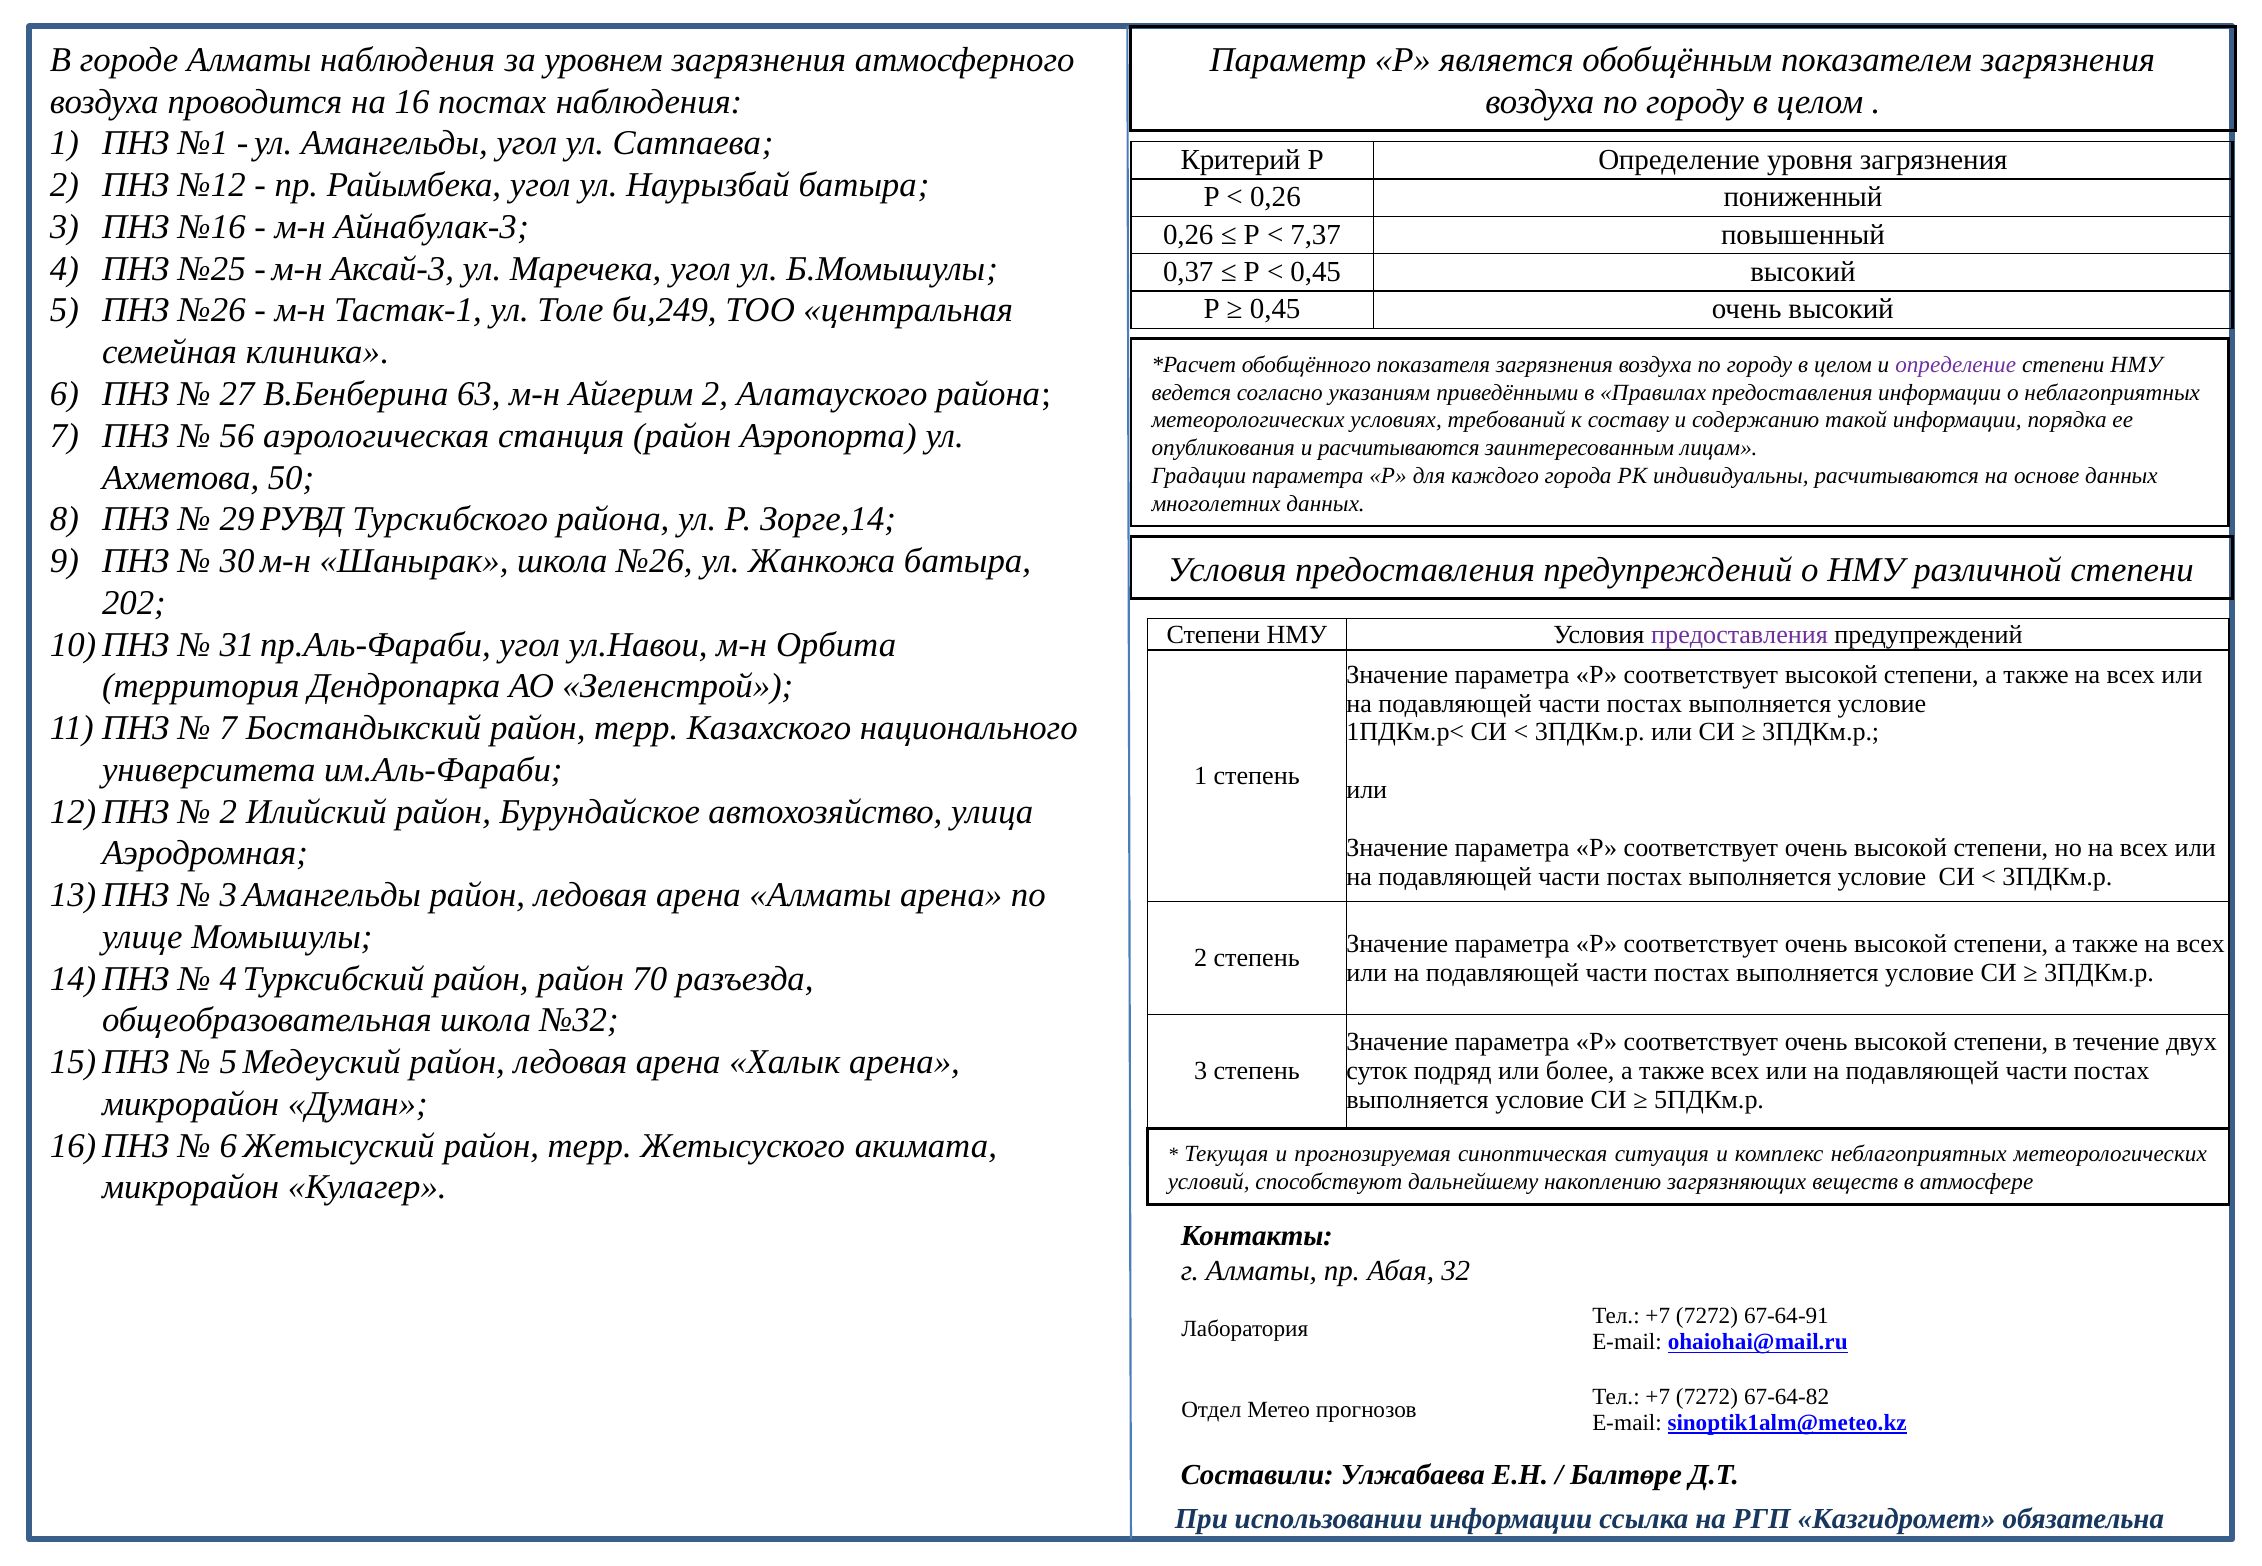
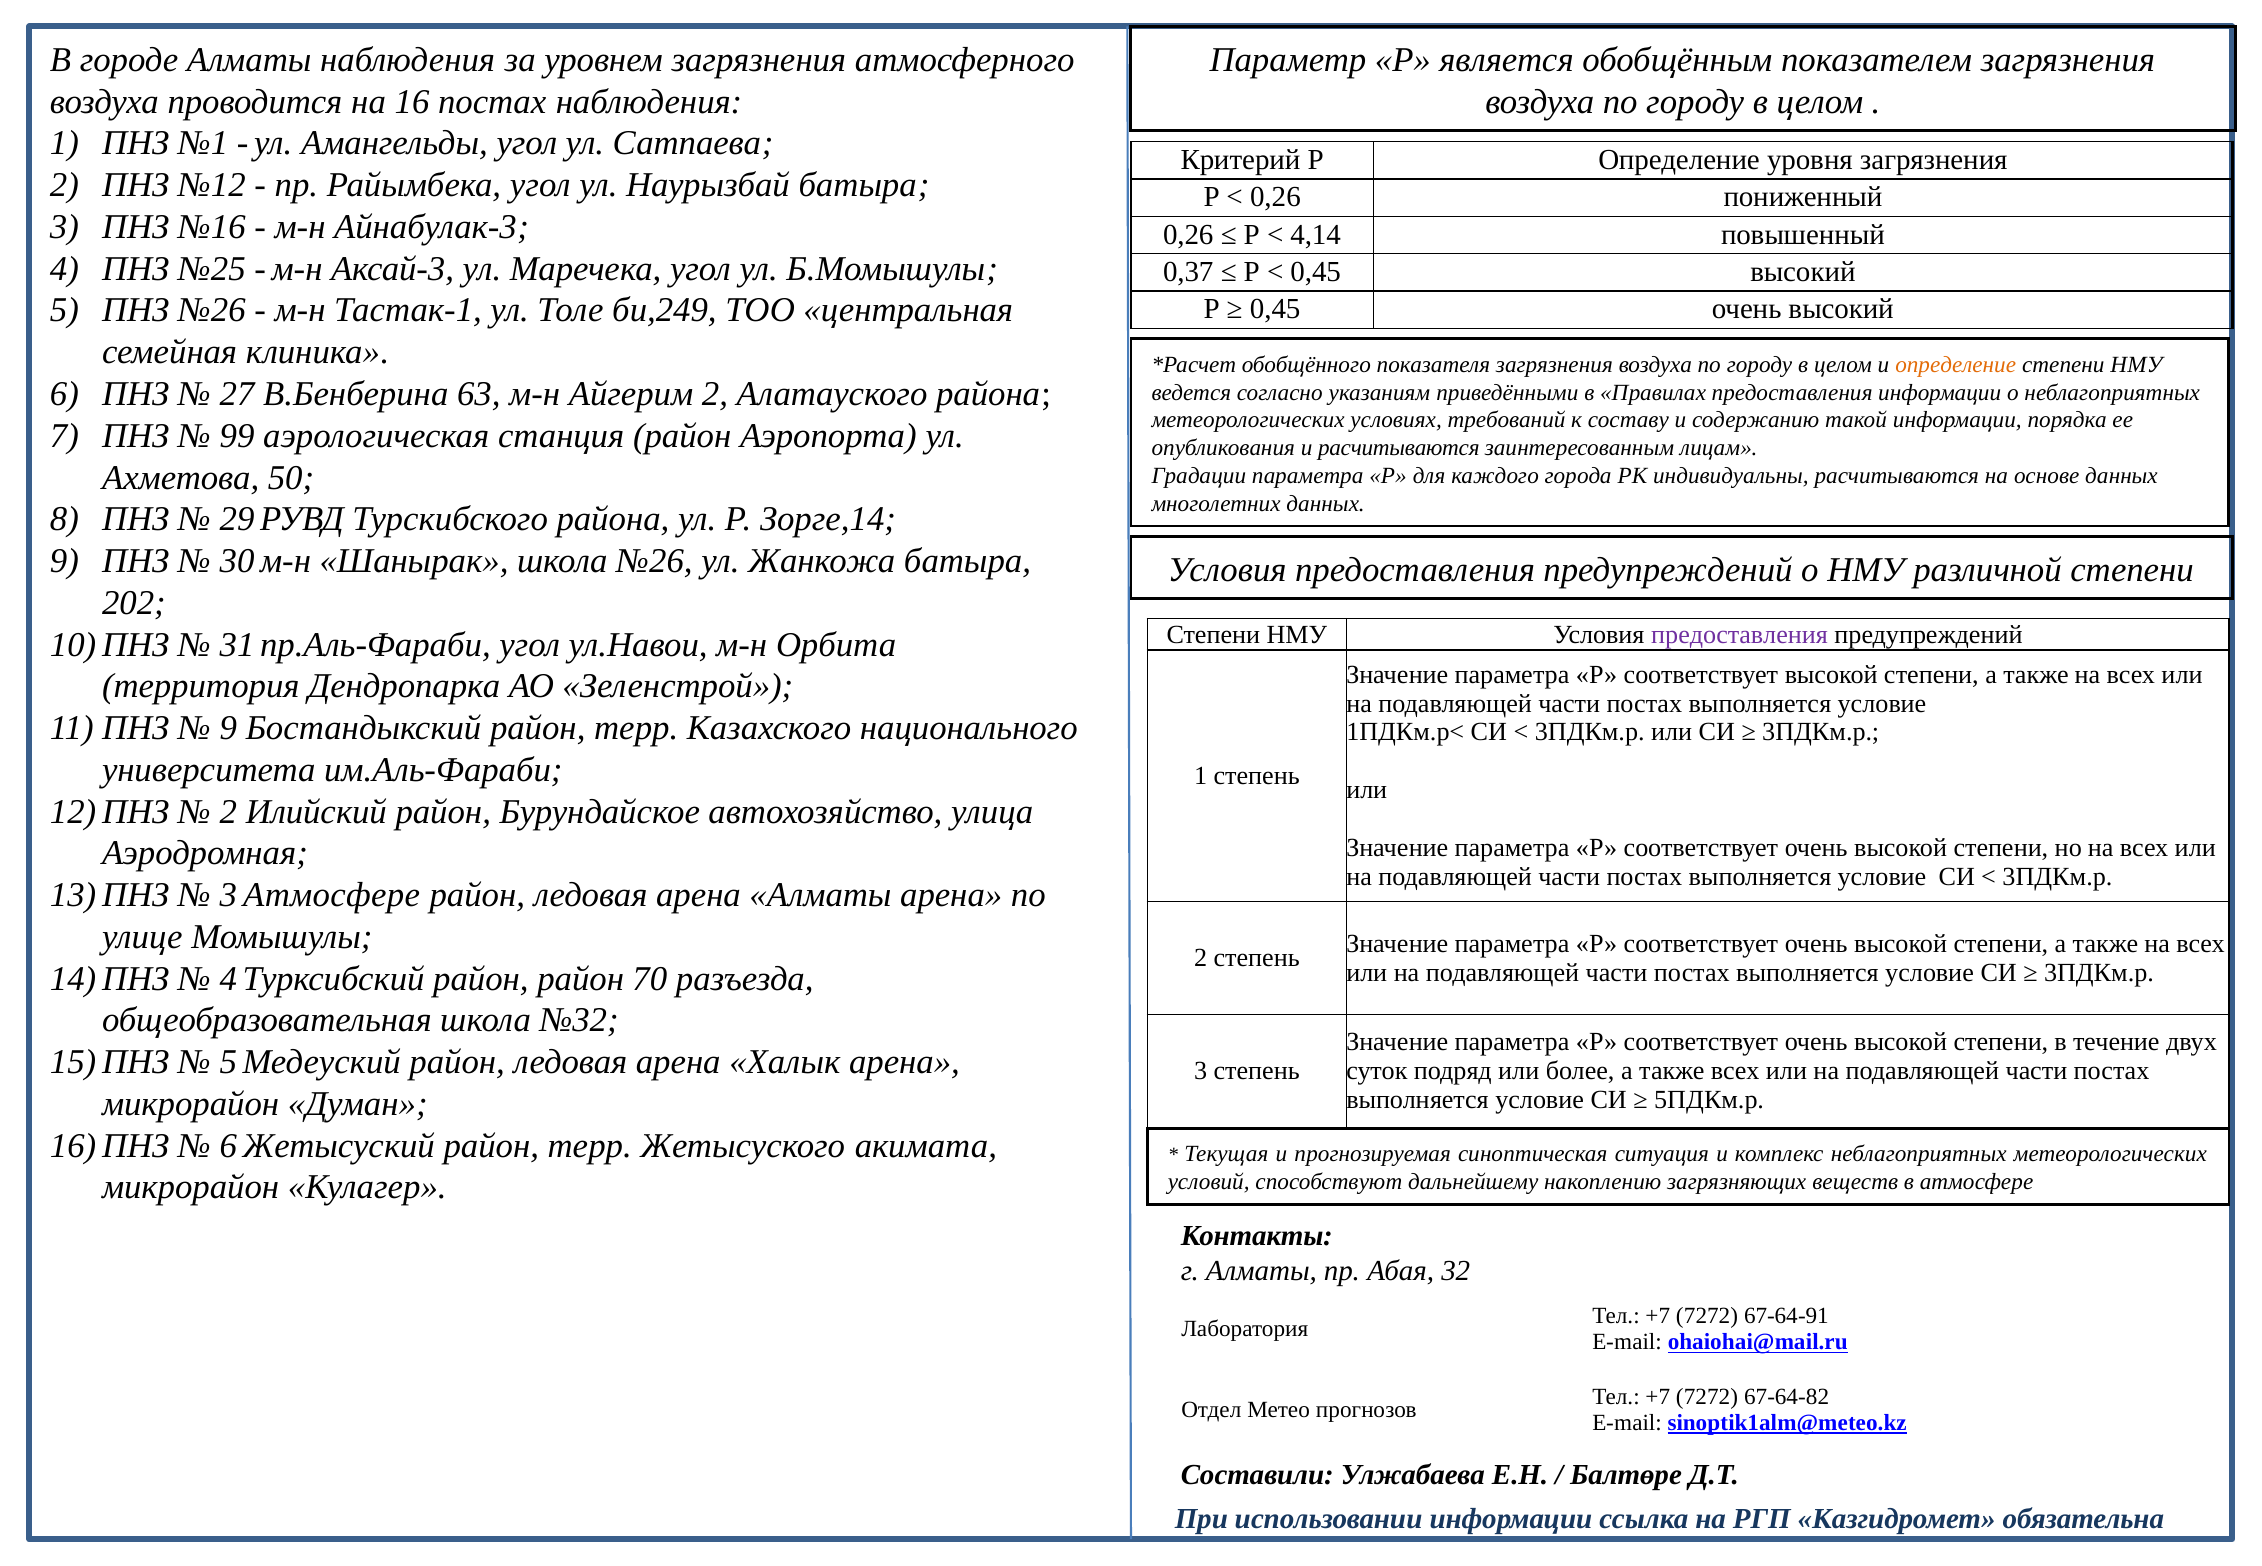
7,37: 7,37 -> 4,14 (1316, 235)
определение colour: purple -> orange (1956, 365)
56: 56 -> 99 (237, 436)
7: 7 -> 9 (228, 728)
3 Амангельды: Амангельды -> Атмосфере (332, 895)
